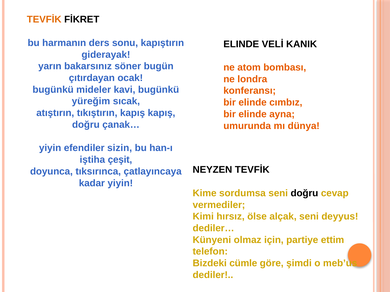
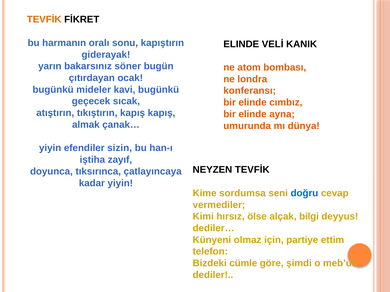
ders: ders -> oralı (99, 43)
yüreğim: yüreğim -> geçecek (91, 101)
doğru: doğru -> almak (86, 125)
çeşit: çeşit -> zayıf (120, 160)
doğru colour: black -> blue (304, 193)
alçak seni: seni -> bilgi (309, 217)
